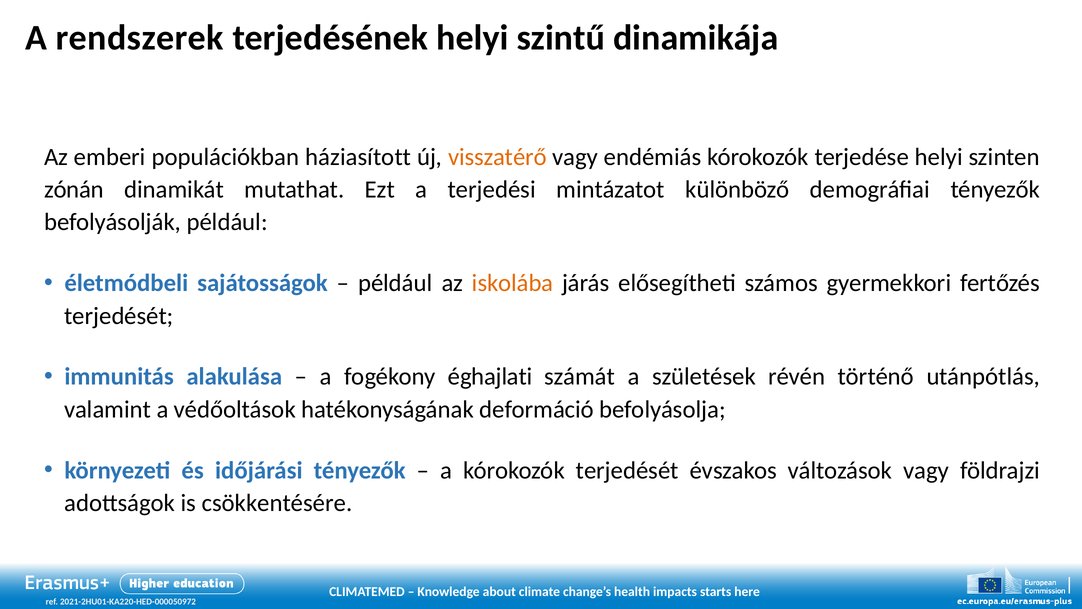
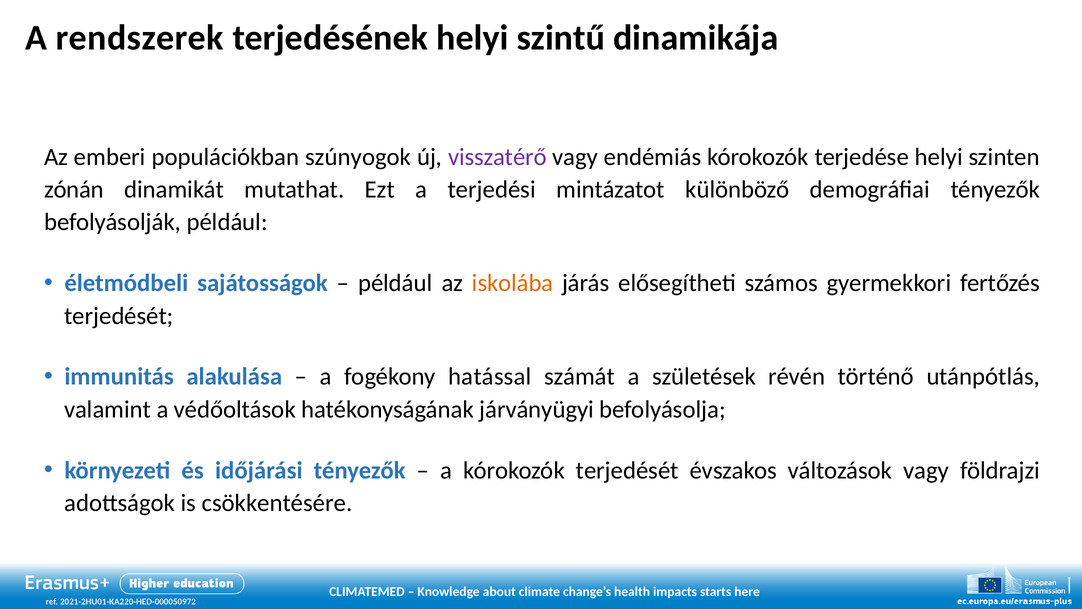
háziasított: háziasított -> szúnyogok (358, 157)
visszatérő colour: orange -> purple (497, 157)
éghajlati: éghajlati -> hatással (490, 377)
deformáció: deformáció -> járványügyi (537, 409)
